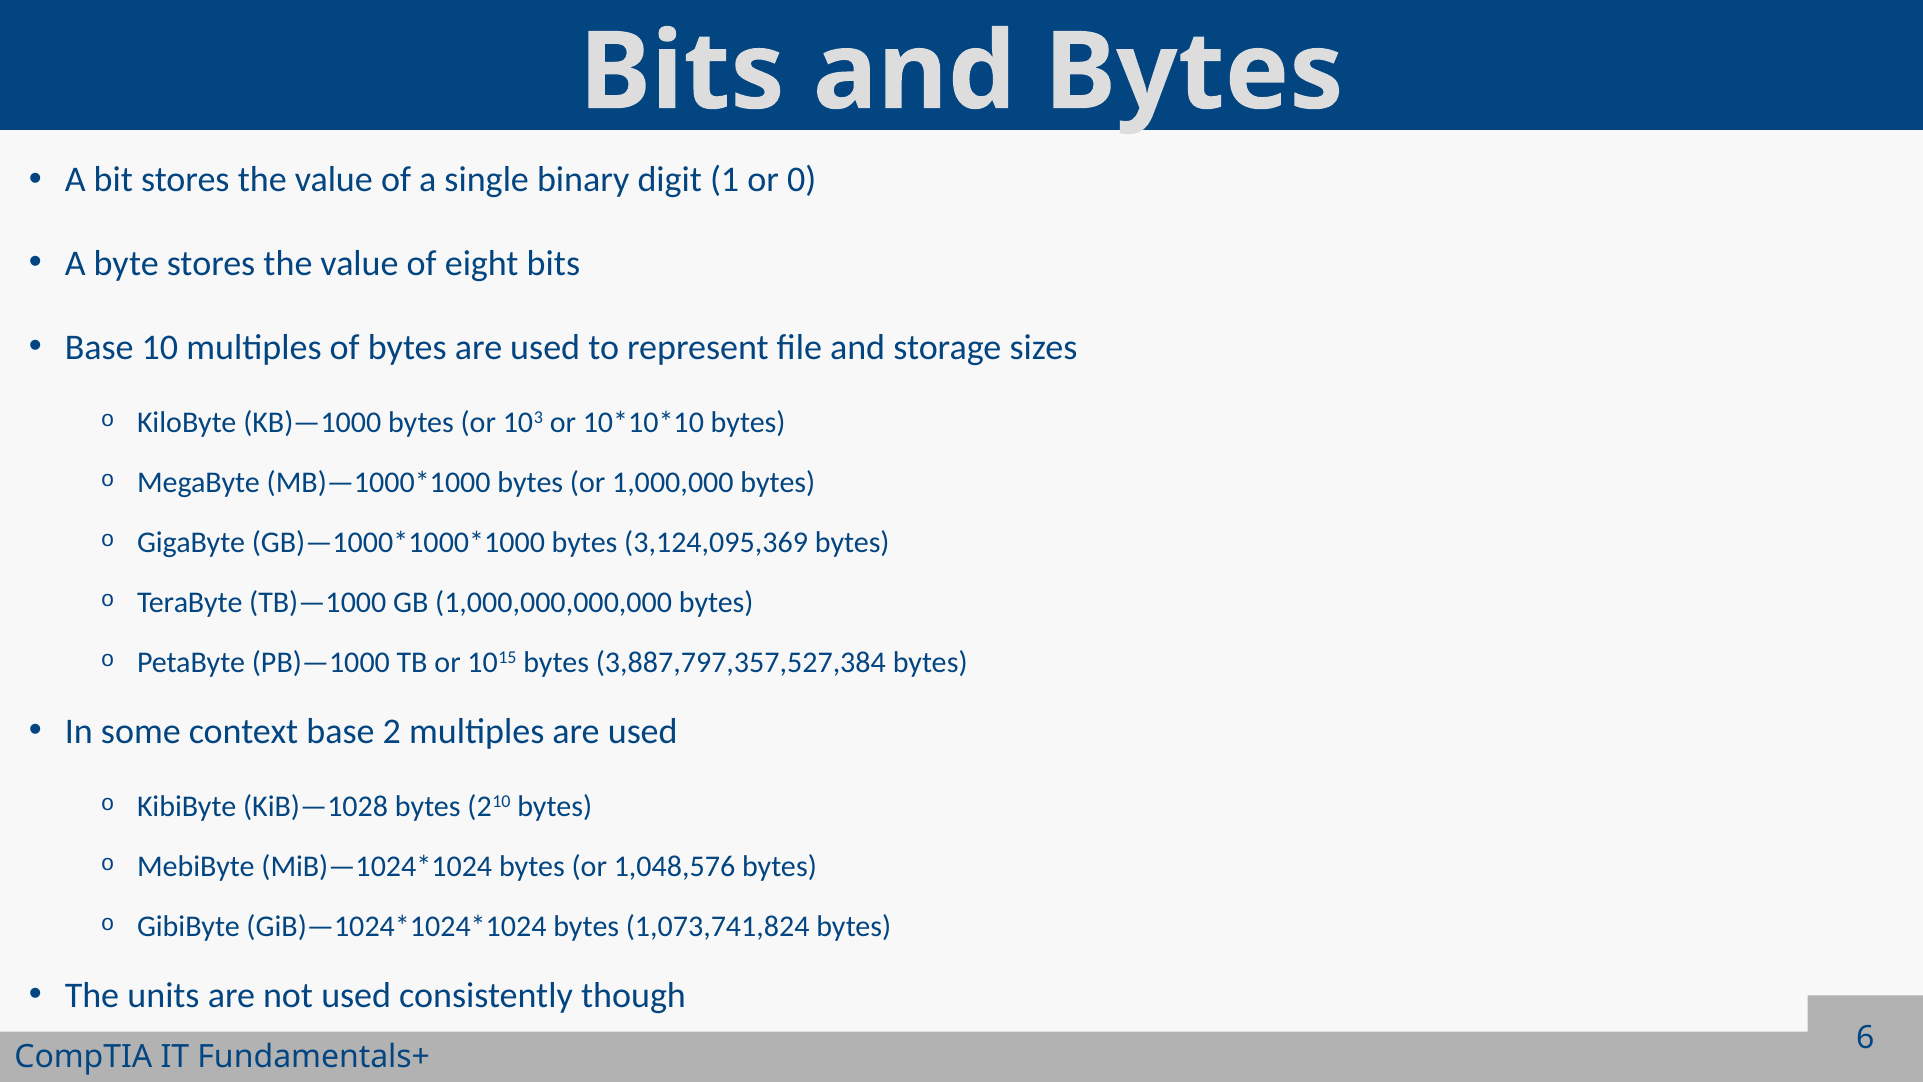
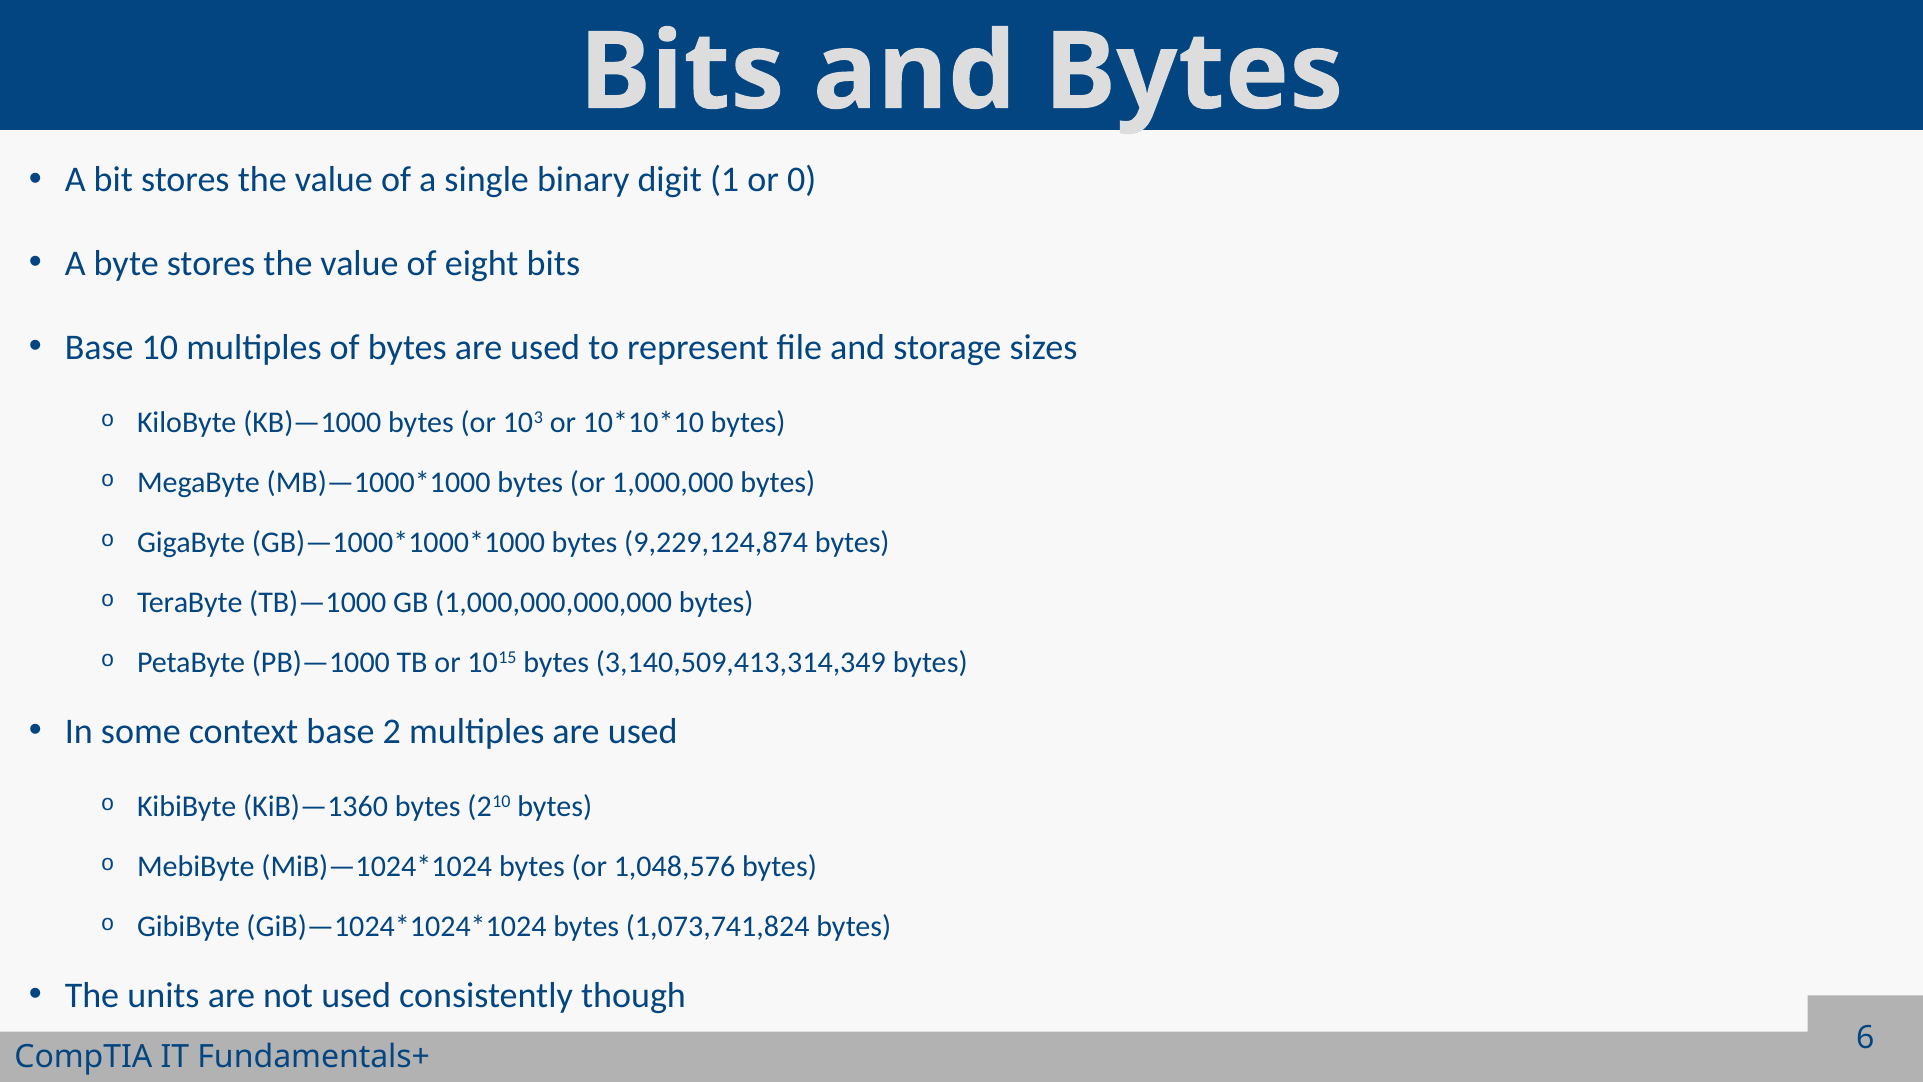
3,124,095,369: 3,124,095,369 -> 9,229,124,874 (716, 543)
3,887,797,357,527,384: 3,887,797,357,527,384 -> 3,140,509,413,314,349 (741, 663)
KiB)—1028: KiB)—1028 -> KiB)—1360 (316, 806)
